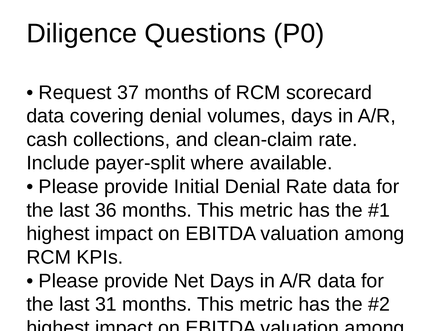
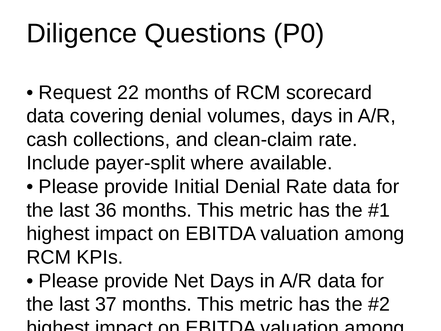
37: 37 -> 22 (128, 92)
31: 31 -> 37 (106, 304)
